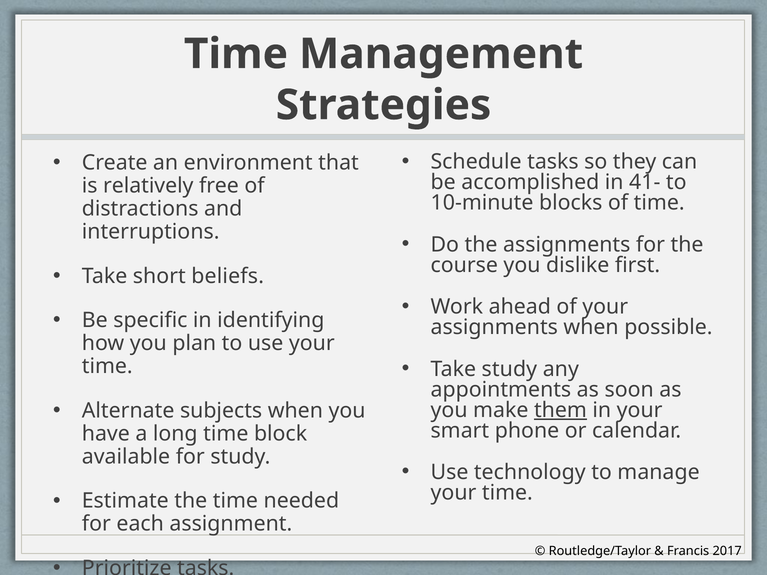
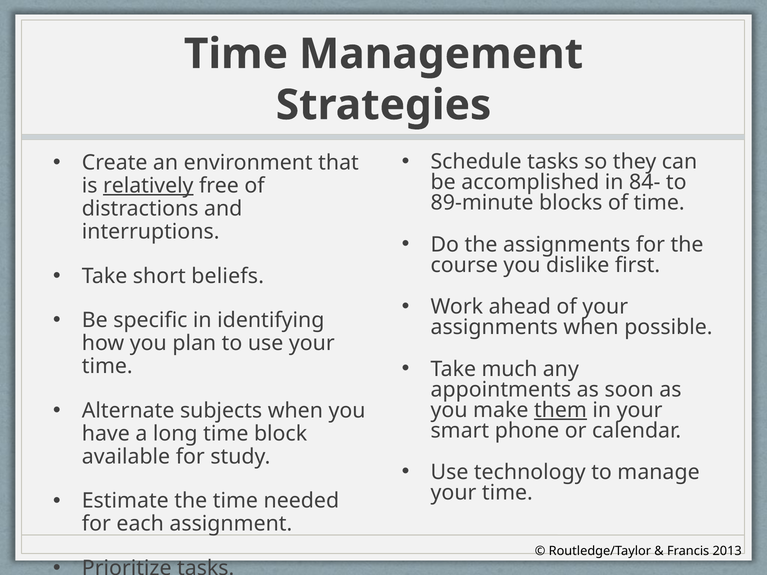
41-: 41- -> 84- (645, 183)
relatively underline: none -> present (148, 186)
10-minute: 10-minute -> 89-minute (482, 203)
Take study: study -> much (510, 369)
2017: 2017 -> 2013 (727, 551)
